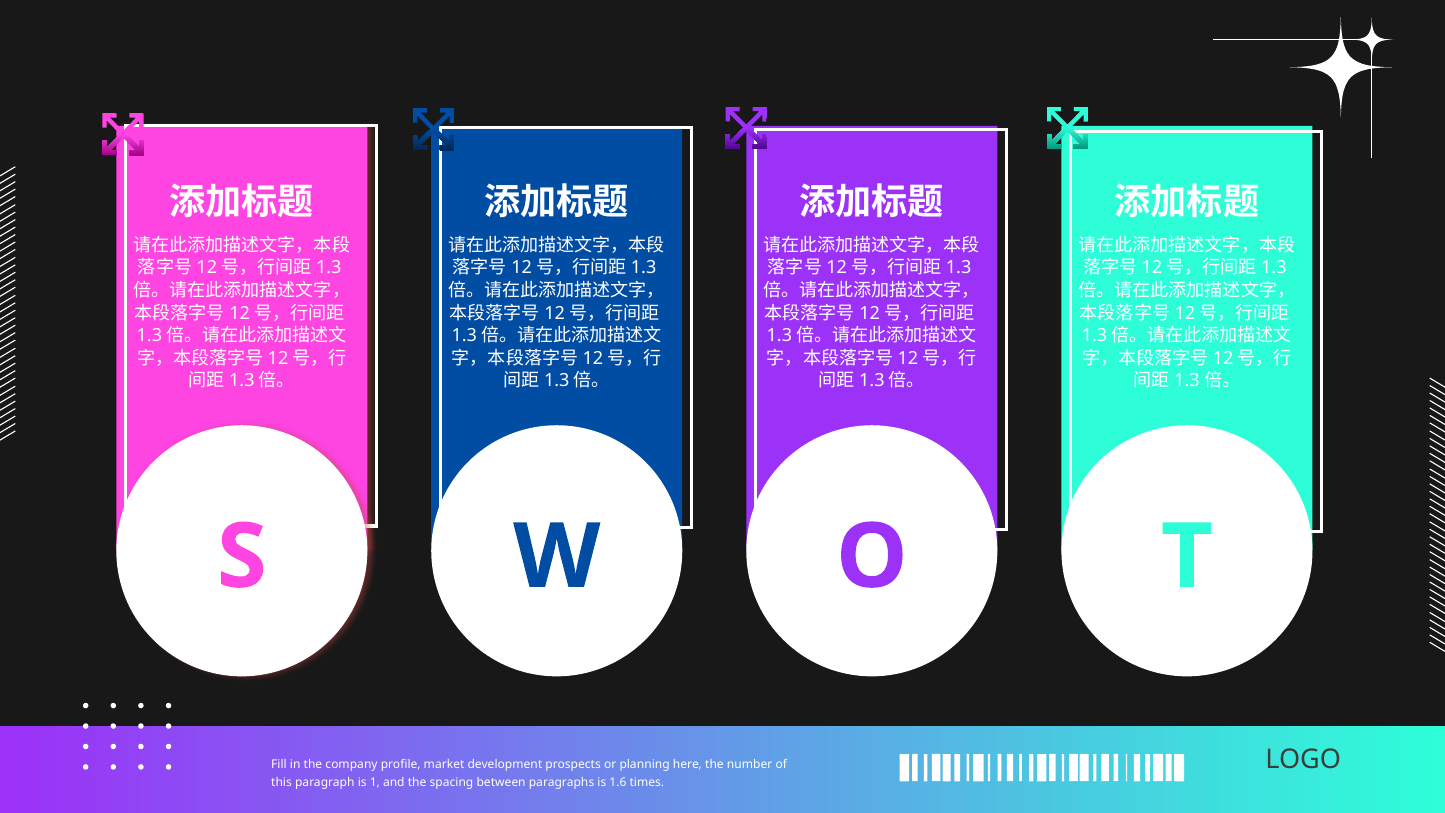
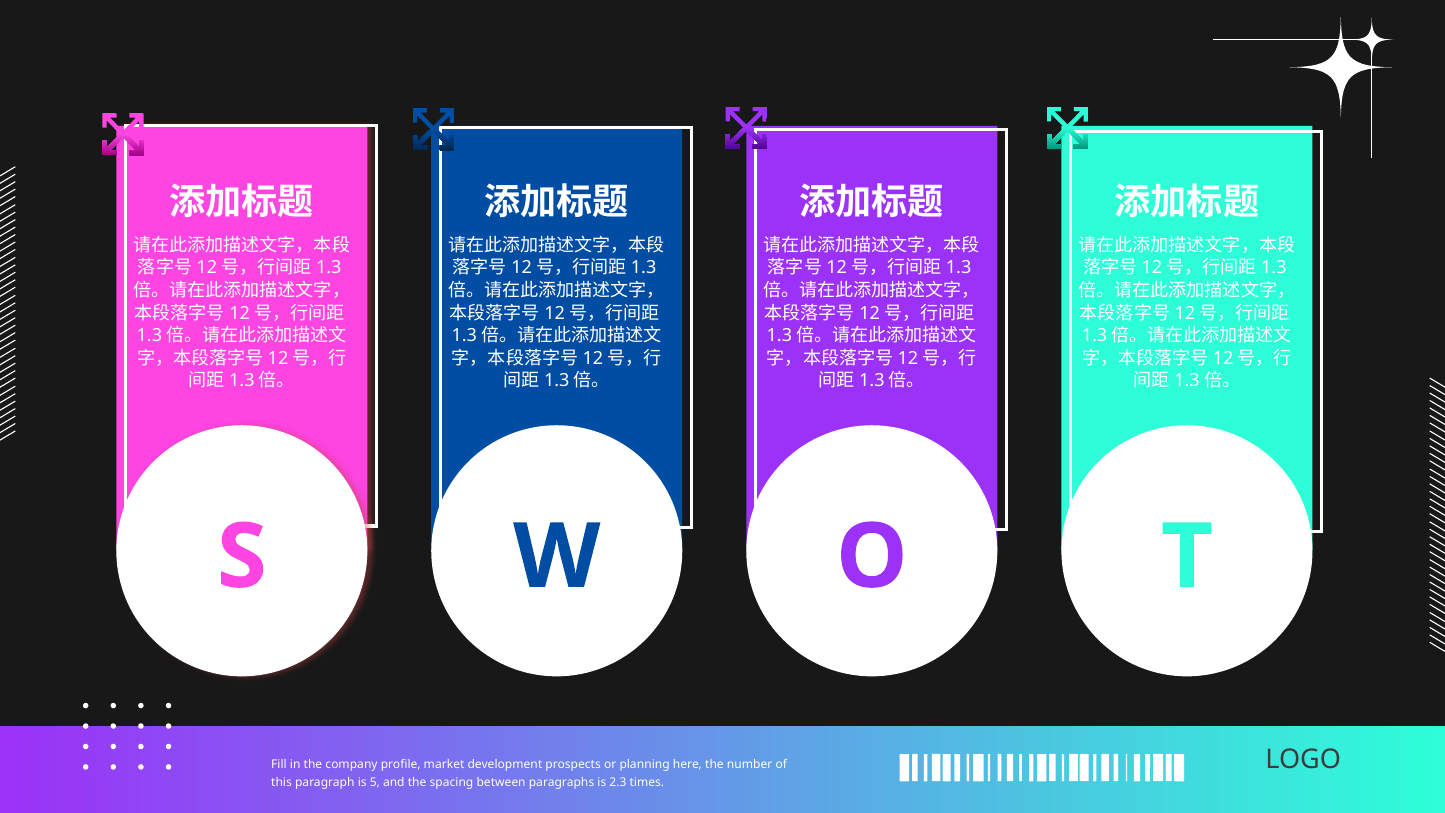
1: 1 -> 5 (375, 783)
1.6: 1.6 -> 2.3 (618, 783)
